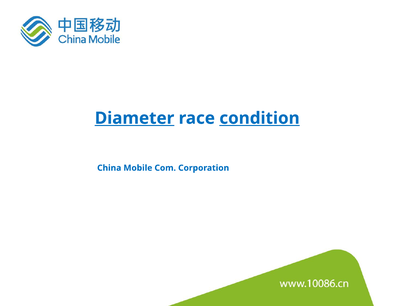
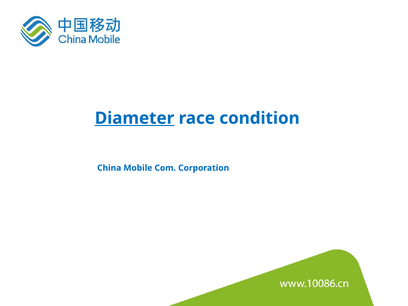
condition underline: present -> none (260, 118)
